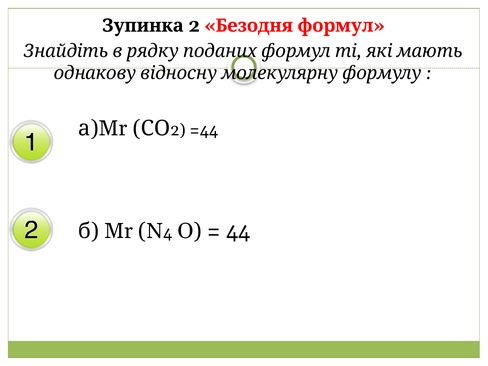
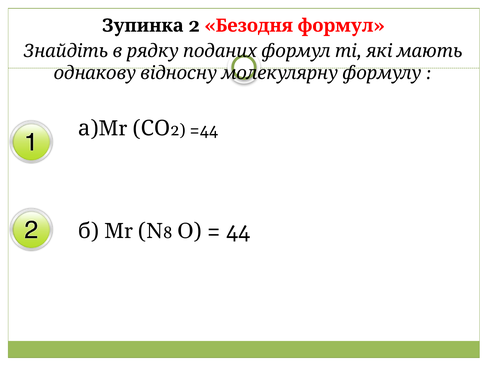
4: 4 -> 8 (168, 233)
